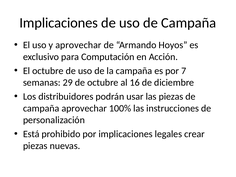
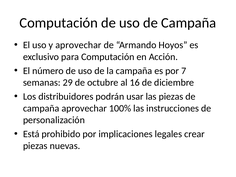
Implicaciones: Implicaciones -> Computación (59, 23)
El octubre: octubre -> número (48, 71)
